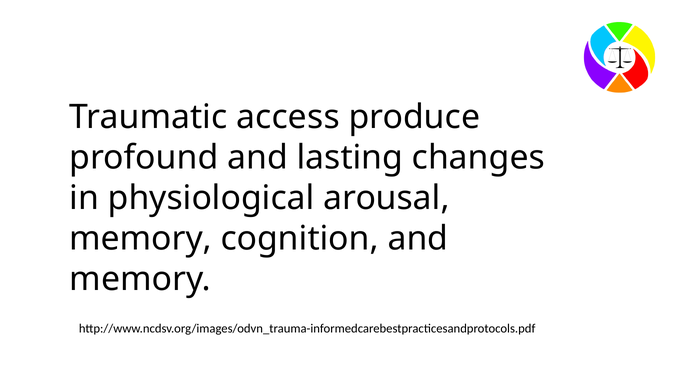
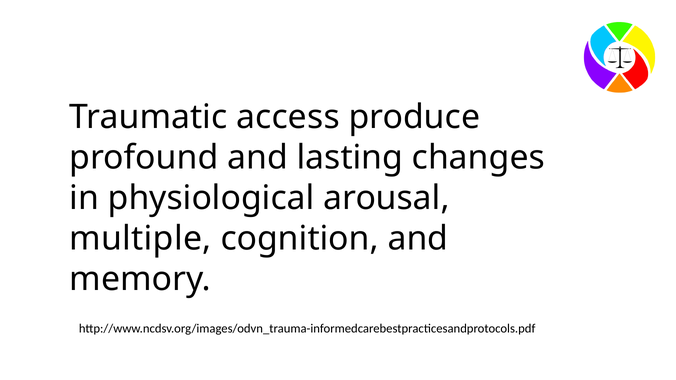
memory: memory -> multiple (140, 239)
